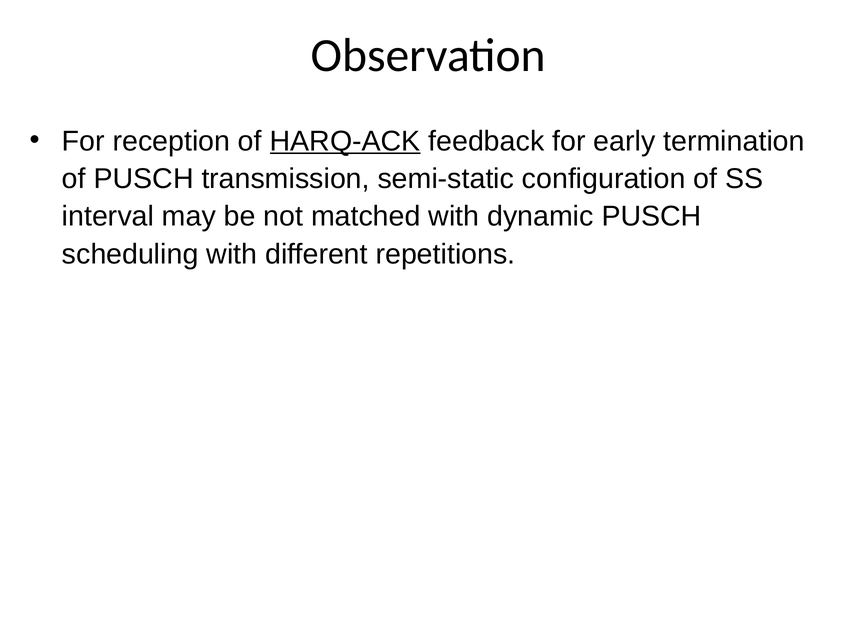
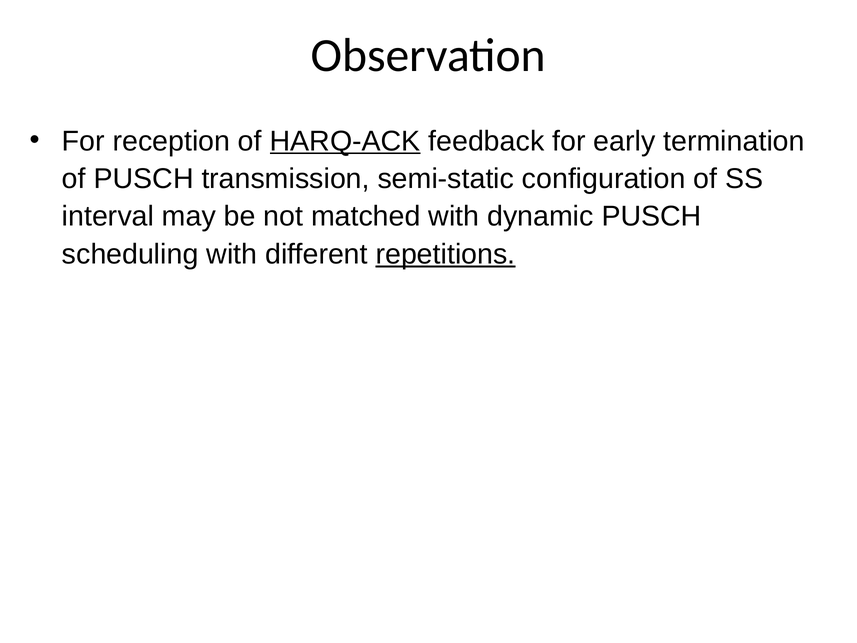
repetitions underline: none -> present (446, 254)
